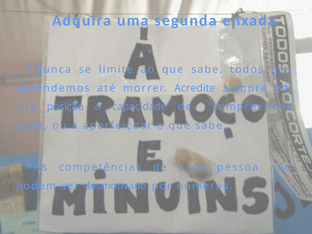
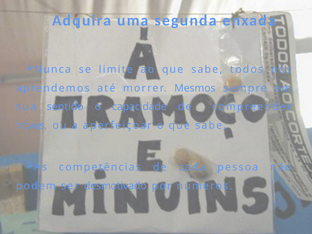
Acredite: Acredite -> Mesmos (195, 88)
posição: posição -> sentido (65, 107)
partir: partir -> novas (32, 126)
